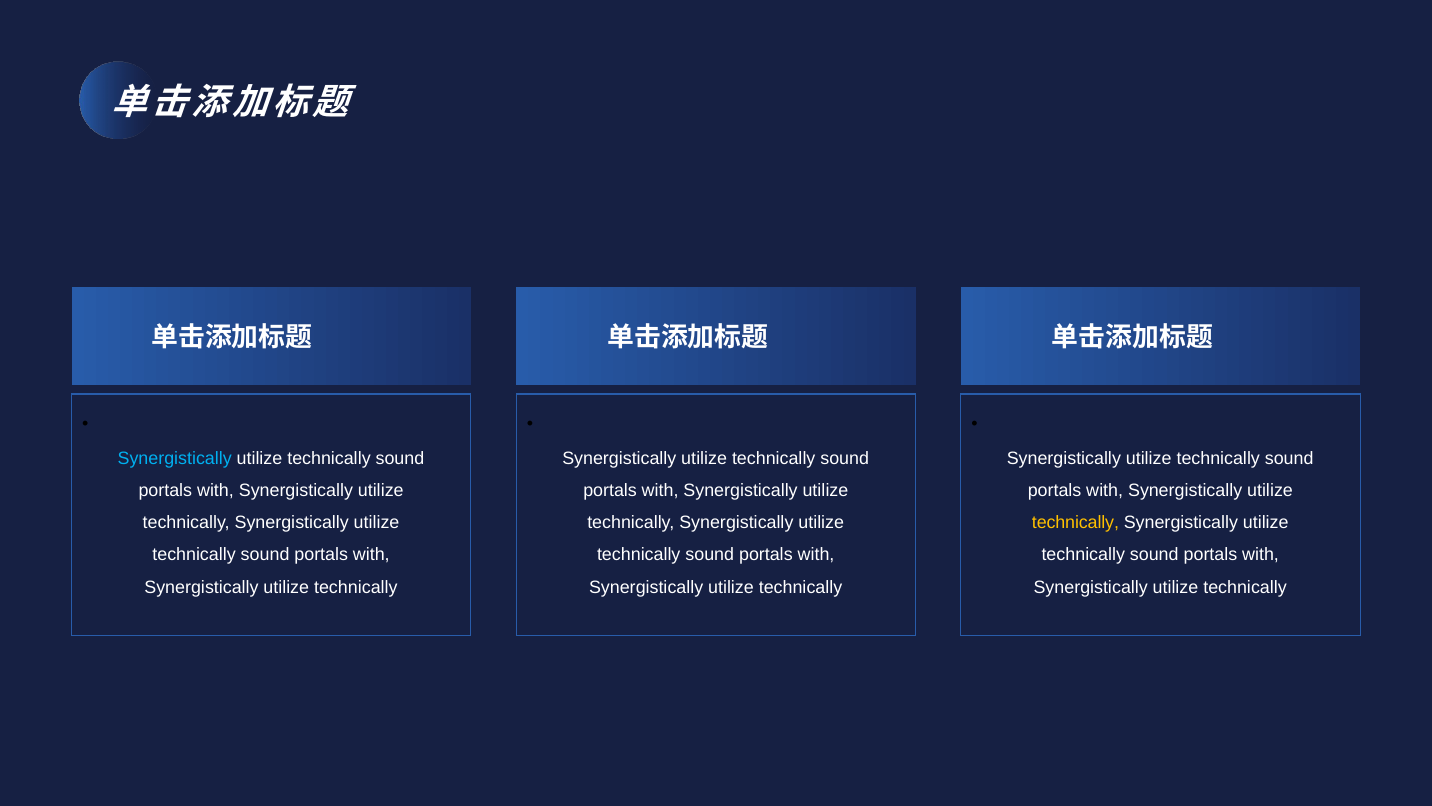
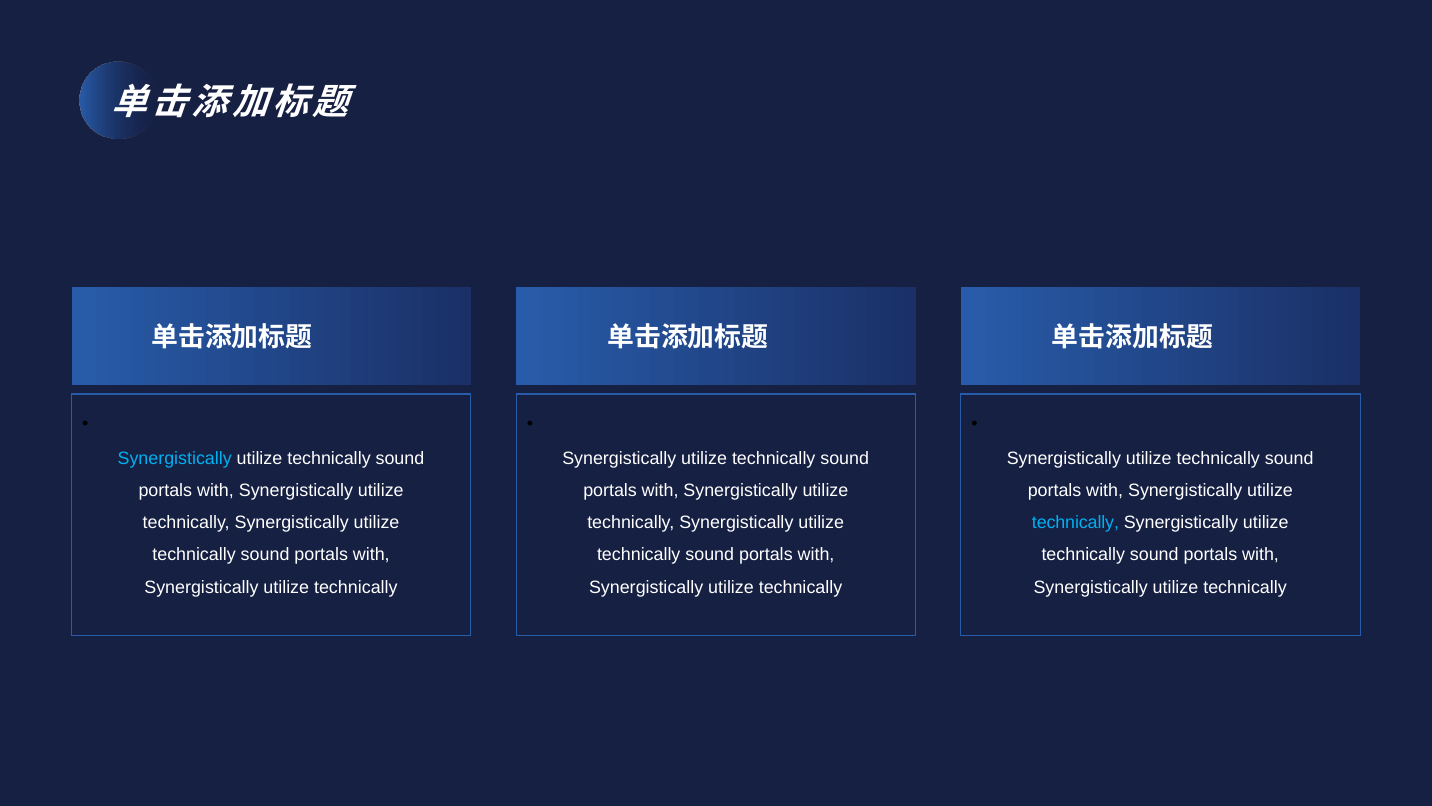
technically colour: yellow -> light blue (1075, 522)
